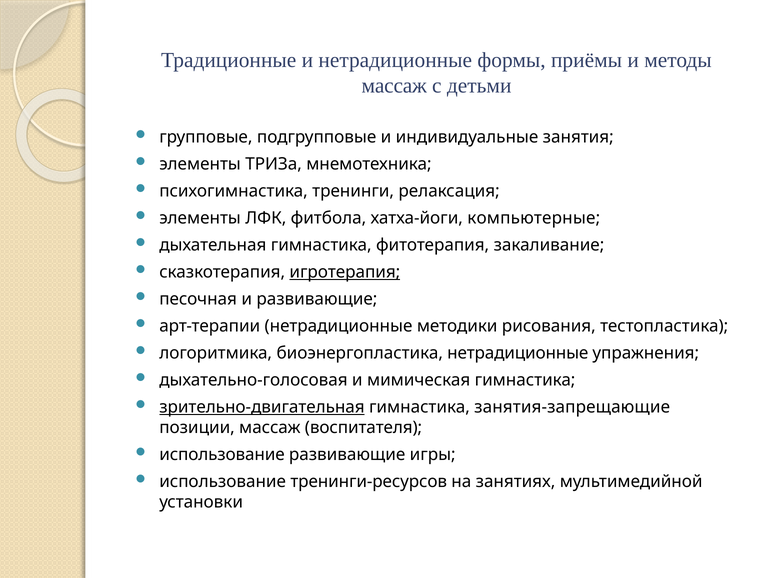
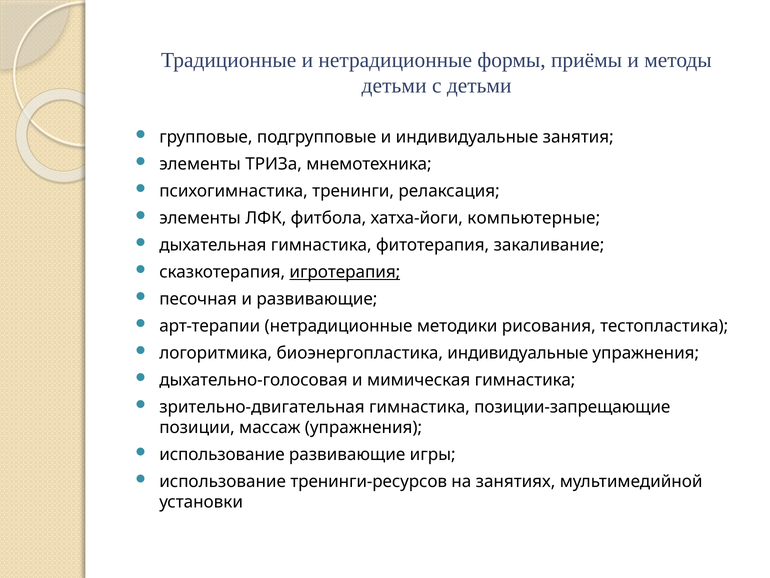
массаж: массаж -> детьми (394, 86)
биоэнергопластика нетрадиционные: нетрадиционные -> индивидуальные (518, 353)
зрительно-двигательная underline: present -> none (262, 407)
занятия-запрещающие: занятия-запрещающие -> позиции-запрещающие (572, 407)
массаж воспитателя: воспитателя -> упражнения (363, 427)
